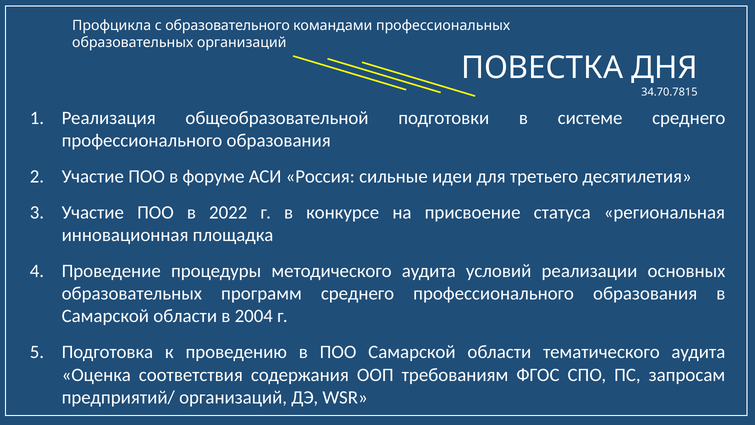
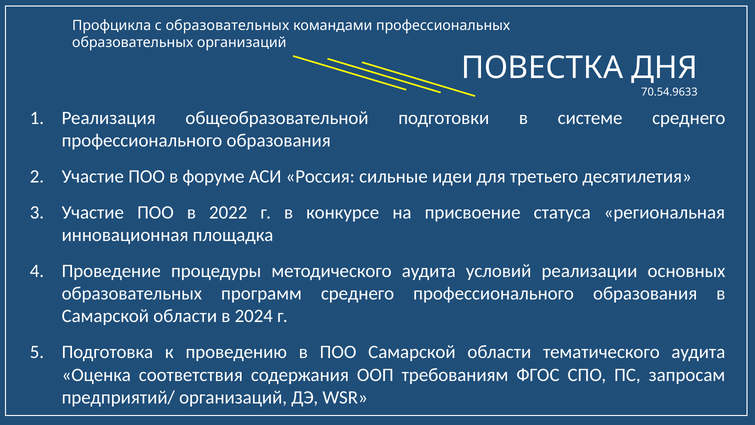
с образовательного: образовательного -> образовательных (227, 25)
34.70.7815: 34.70.7815 -> 70.54.9633 (669, 92)
2004: 2004 -> 2024 (254, 316)
